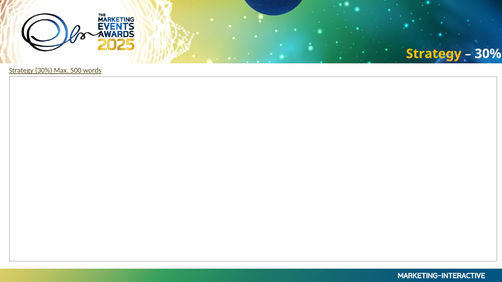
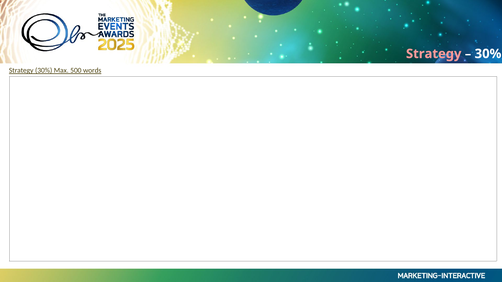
Strategy colour: yellow -> pink (434, 54)
